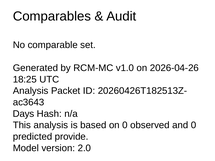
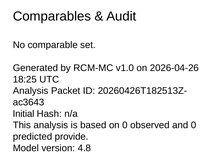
Days: Days -> Initial (24, 114)
2.0: 2.0 -> 4.8 (84, 148)
